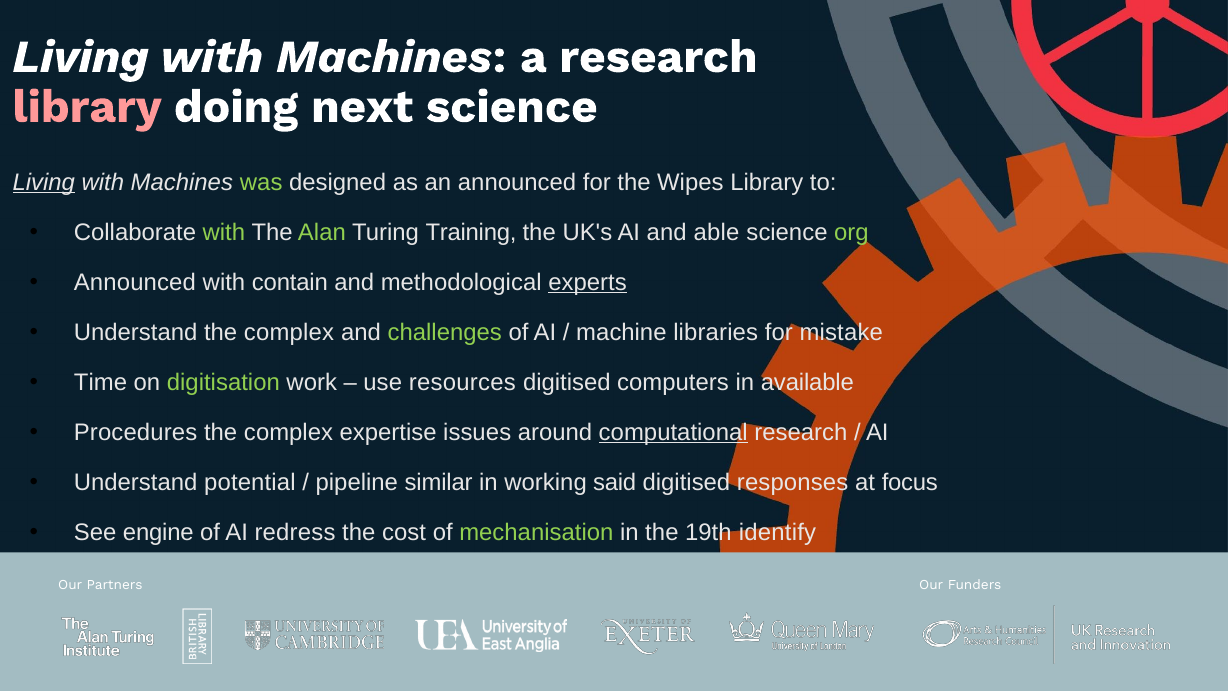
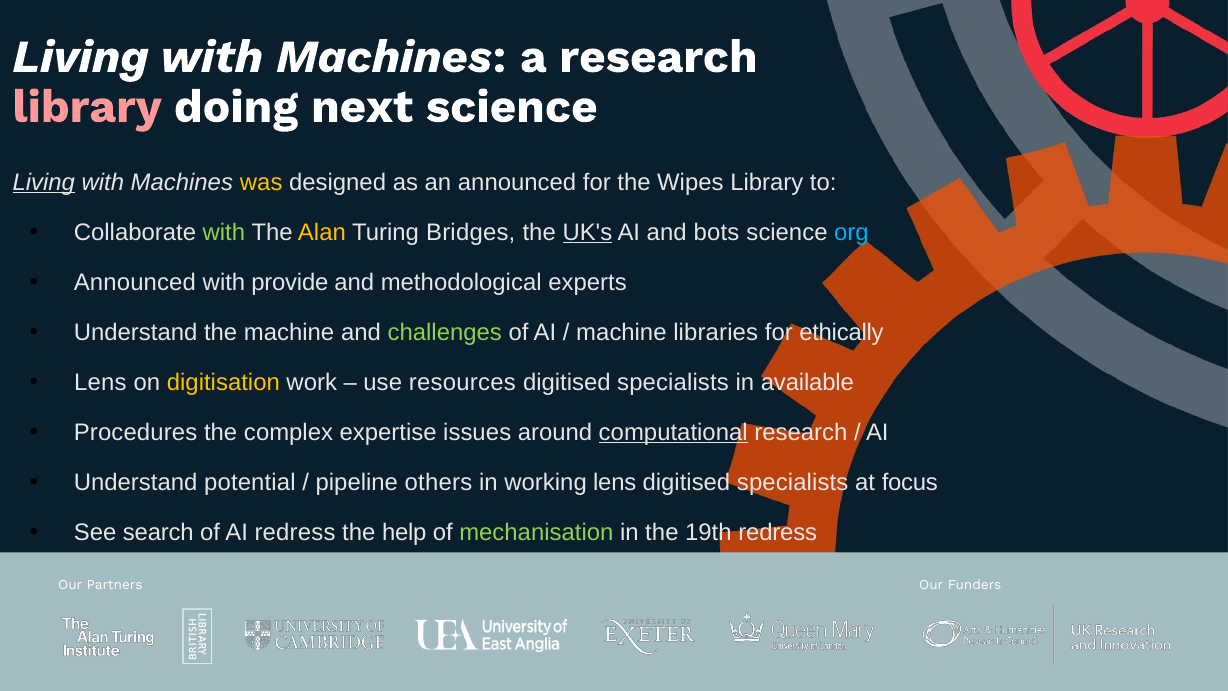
was colour: light green -> yellow (261, 182)
Alan colour: light green -> yellow (322, 232)
Training: Training -> Bridges (471, 232)
UK's underline: none -> present (587, 232)
able: able -> bots (716, 232)
org colour: light green -> light blue (851, 232)
contain: contain -> provide (290, 282)
experts underline: present -> none (588, 282)
Understand the complex: complex -> machine (289, 332)
mistake: mistake -> ethically (841, 332)
Time: Time -> Lens (100, 382)
digitisation colour: light green -> yellow (223, 382)
computers: computers -> specialists (673, 382)
similar: similar -> others (438, 482)
working said: said -> lens (615, 482)
responses: responses -> specialists (793, 482)
engine: engine -> search (158, 532)
cost: cost -> help (404, 532)
19th identify: identify -> redress (778, 532)
